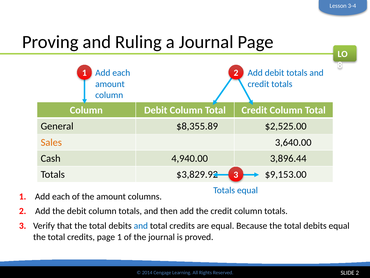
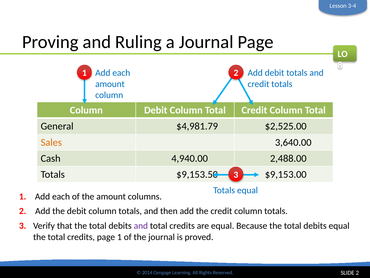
$8,355.89: $8,355.89 -> $4,981.79 (197, 126)
3,896.44: 3,896.44 -> 2,488.00 (288, 158)
$3,829.92: $3,829.92 -> $9,153.50 (197, 174)
and colour: blue -> purple (141, 225)
